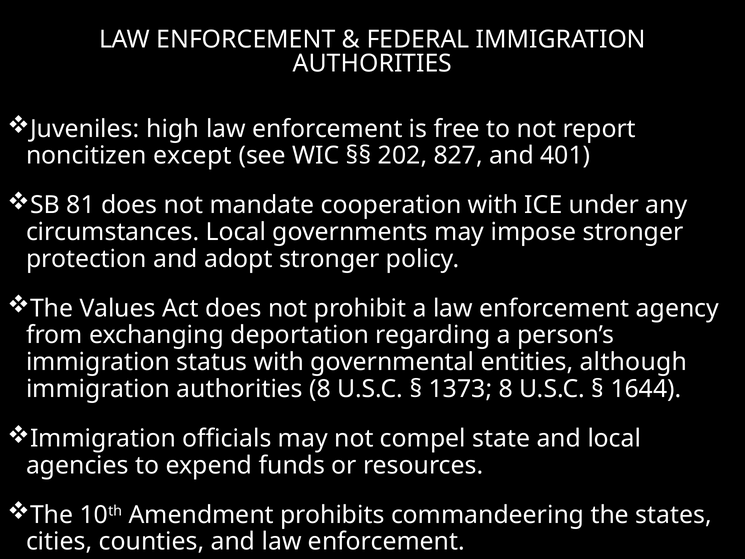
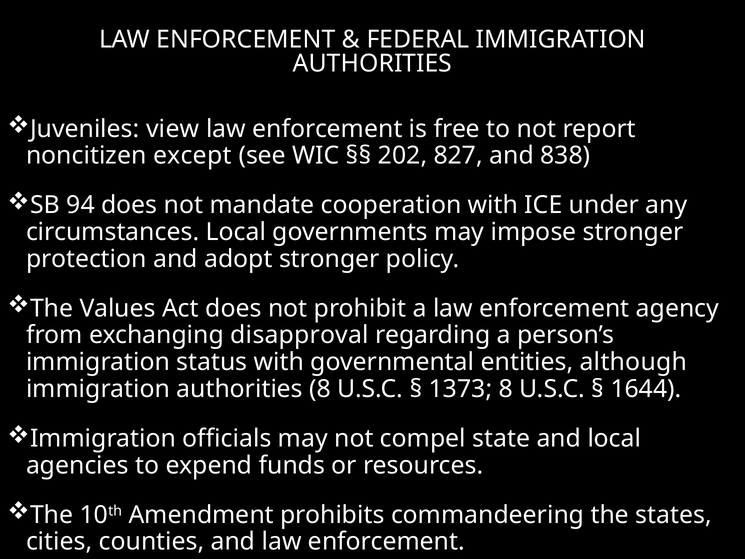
high: high -> view (173, 129)
401: 401 -> 838 (565, 156)
81: 81 -> 94 (80, 205)
deportation: deportation -> disapproval (300, 335)
